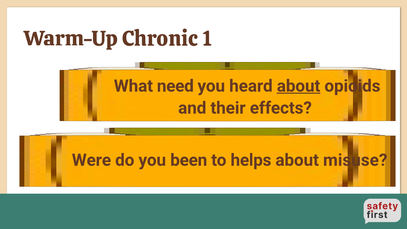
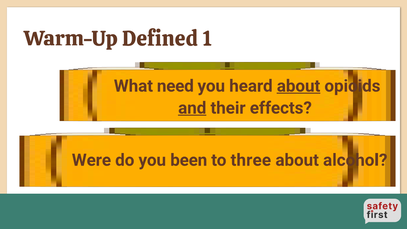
Chronic: Chronic -> Defined (160, 39)
and underline: none -> present (192, 108)
helps: helps -> three (251, 160)
misuse: misuse -> alcohol (355, 160)
